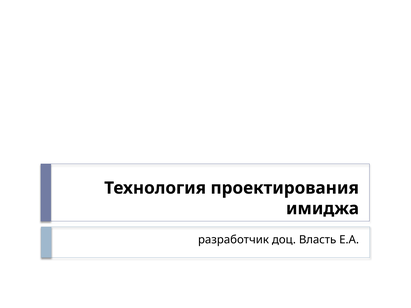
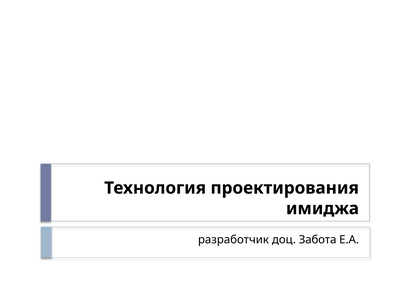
Власть: Власть -> Забота (318, 240)
